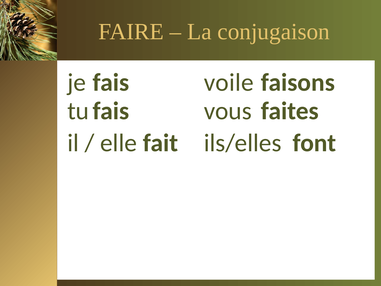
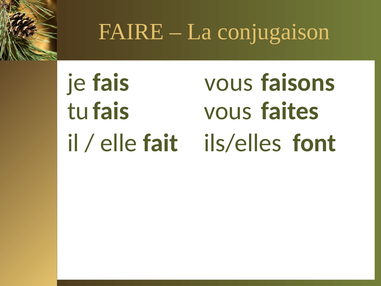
voile: voile -> vous (229, 82)
